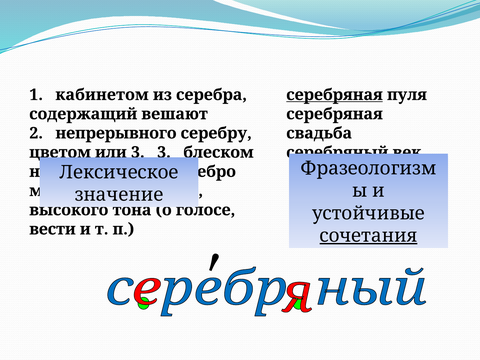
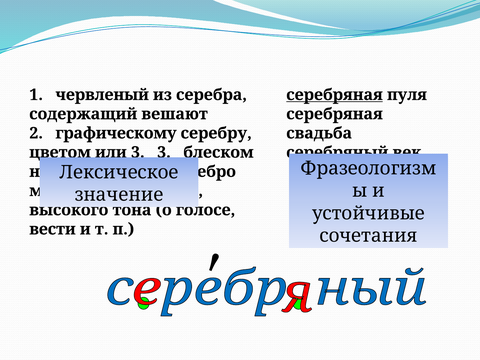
кабинетом: кабинетом -> червленый (102, 95)
непрерывного: непрерывного -> графическому (116, 133)
сочетания underline: present -> none (369, 236)
